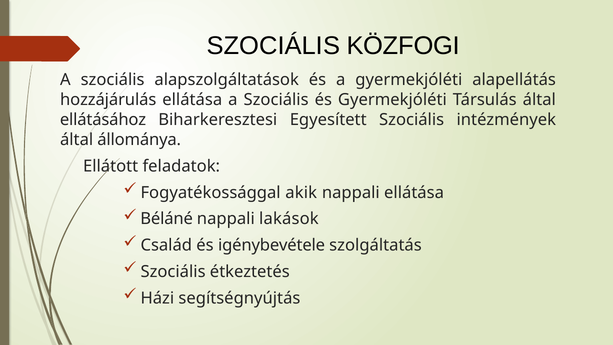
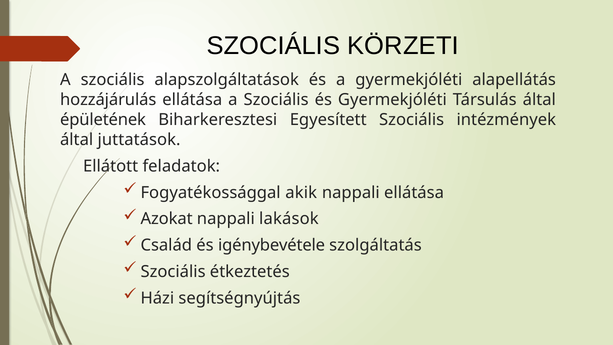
KÖZFOGI: KÖZFOGI -> KÖRZETI (403, 46)
ellátásához: ellátásához -> épületének (103, 120)
állománya: állománya -> juttatások (139, 140)
Béláné: Béláné -> Azokat (167, 219)
